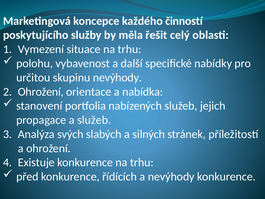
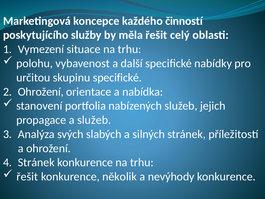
skupinu nevýhody: nevýhody -> specifické (117, 77)
Existuje: Existuje -> Stránek (36, 162)
před: před -> řešit (27, 176)
řídících: řídících -> několik (120, 176)
